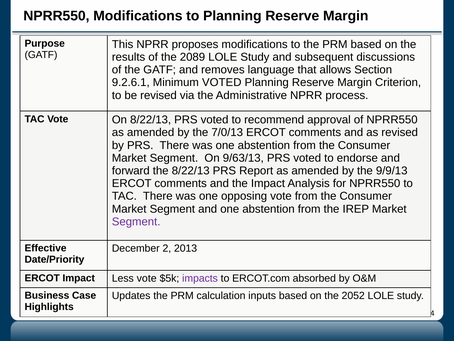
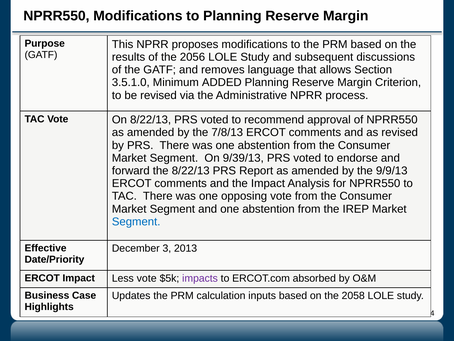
2089: 2089 -> 2056 (193, 57)
9.2.6.1: 9.2.6.1 -> 3.5.1.0 (131, 82)
Minimum VOTED: VOTED -> ADDED (222, 82)
7/0/13: 7/0/13 -> 7/8/13 (227, 132)
9/63/13: 9/63/13 -> 9/39/13 (243, 158)
Segment colour: purple -> blue (136, 221)
2: 2 -> 3 (167, 248)
2052: 2052 -> 2058 (353, 295)
